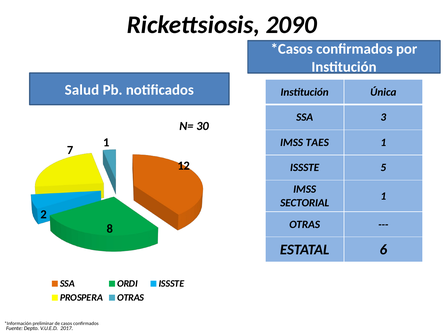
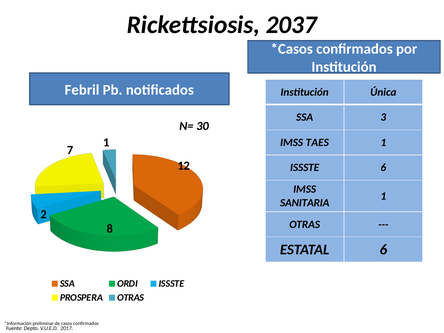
2090: 2090 -> 2037 (291, 25)
Salud: Salud -> Febril (82, 90)
ISSSTE 5: 5 -> 6 (383, 168)
SECTORIAL: SECTORIAL -> SANITARIA (305, 203)
